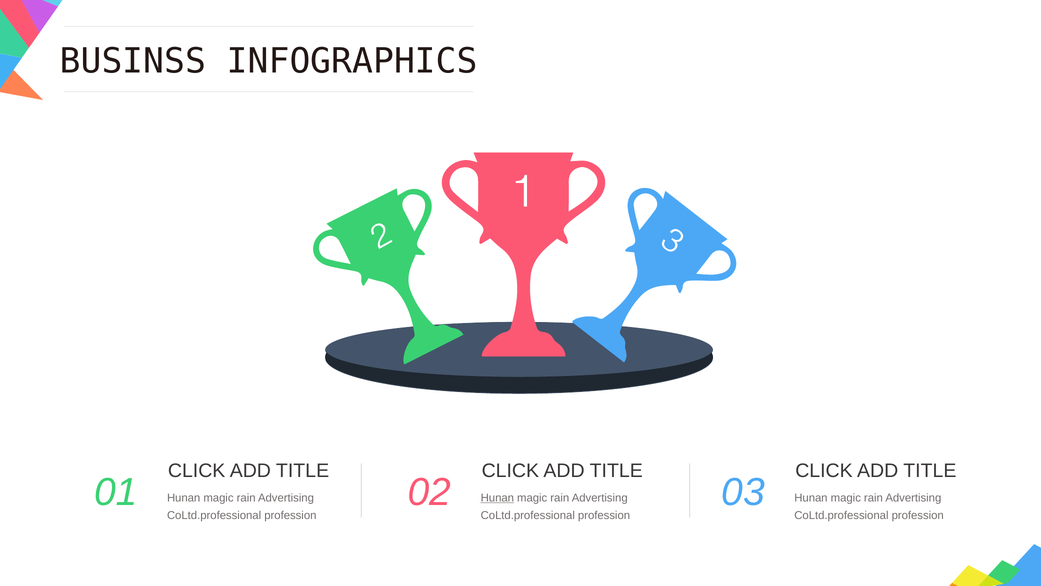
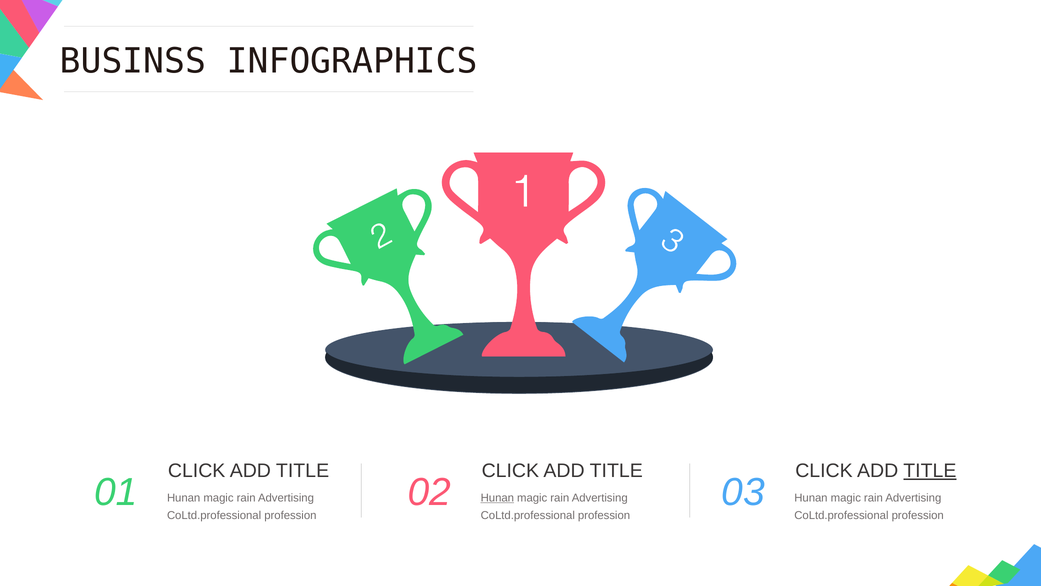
TITLE underline: none -> present (930, 471)
